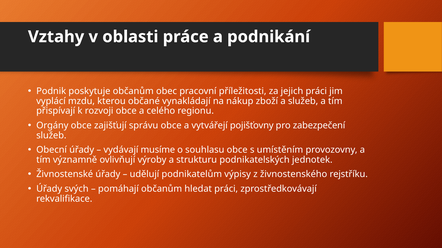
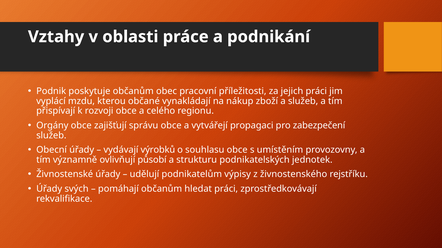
pojišťovny: pojišťovny -> propagaci (252, 126)
musíme: musíme -> výrobků (158, 150)
výroby: výroby -> působí (152, 160)
